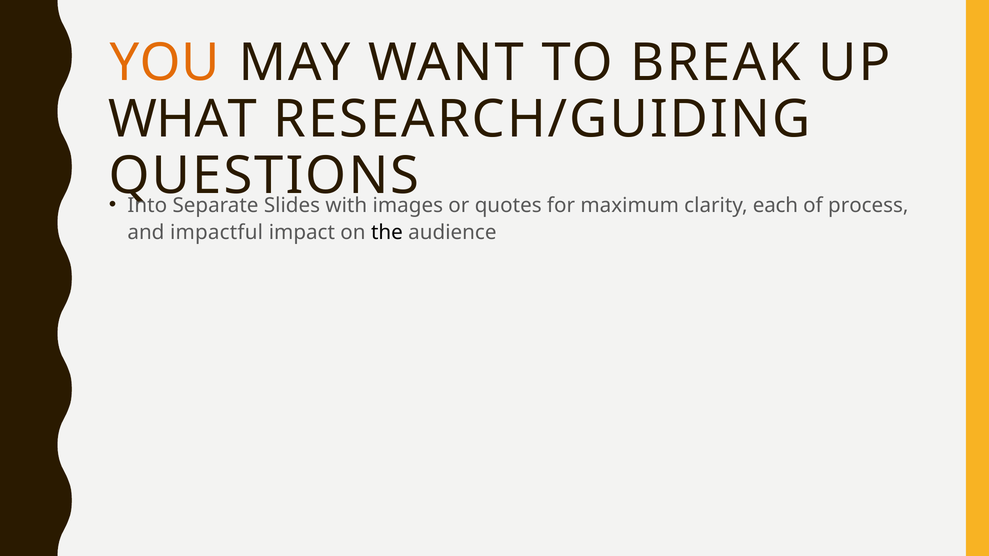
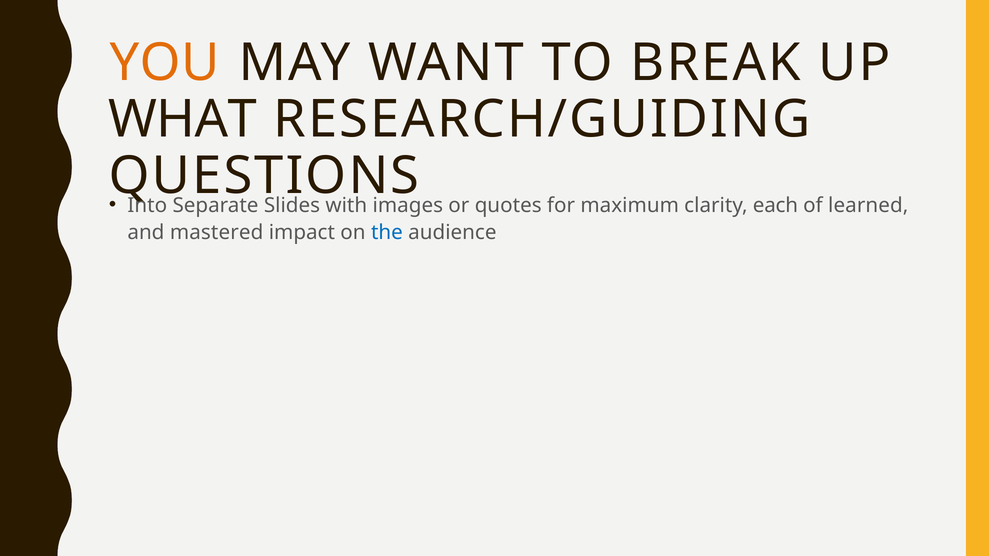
process: process -> learned (868, 205)
impactful: impactful -> mastered (217, 233)
the colour: black -> blue (387, 233)
